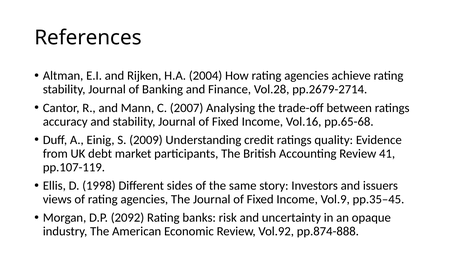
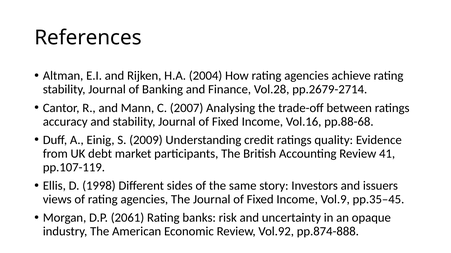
pp.65-68: pp.65-68 -> pp.88-68 (349, 122)
2092: 2092 -> 2061 (127, 218)
